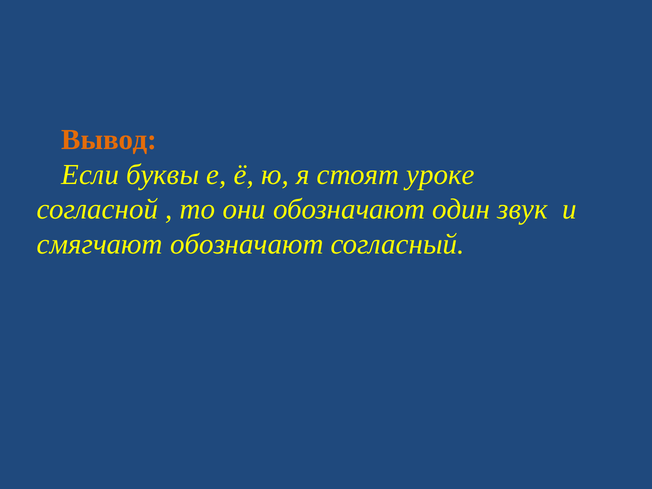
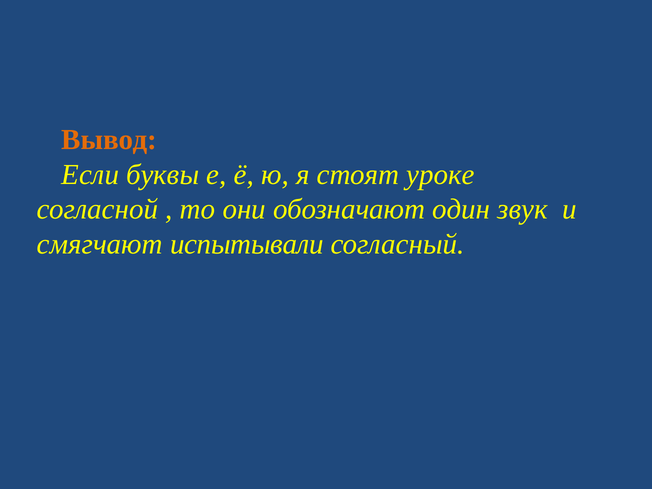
смягчают обозначают: обозначают -> испытывали (247, 244)
